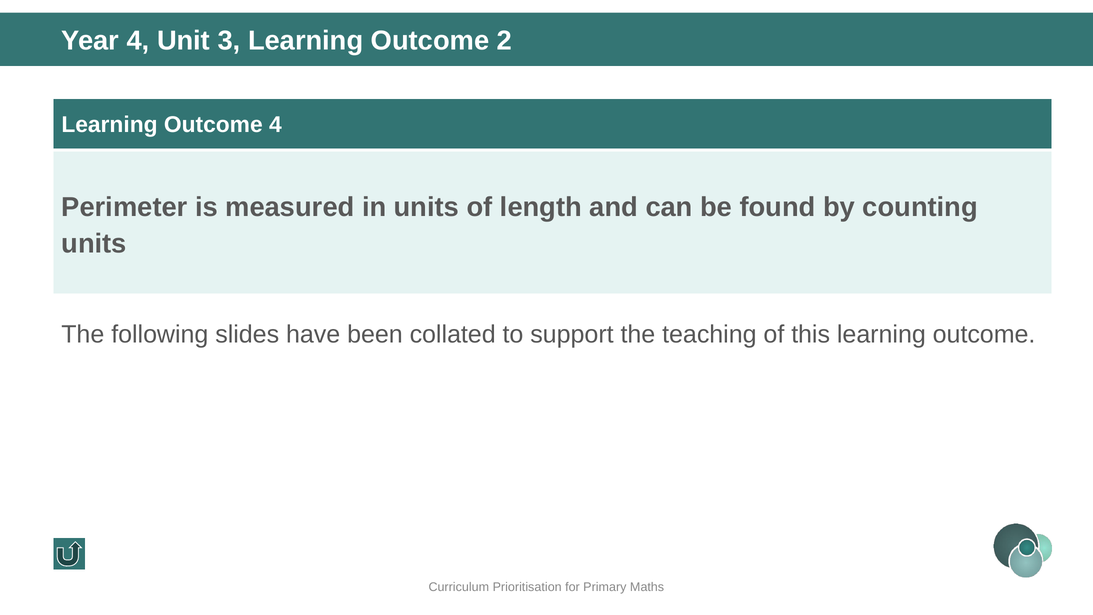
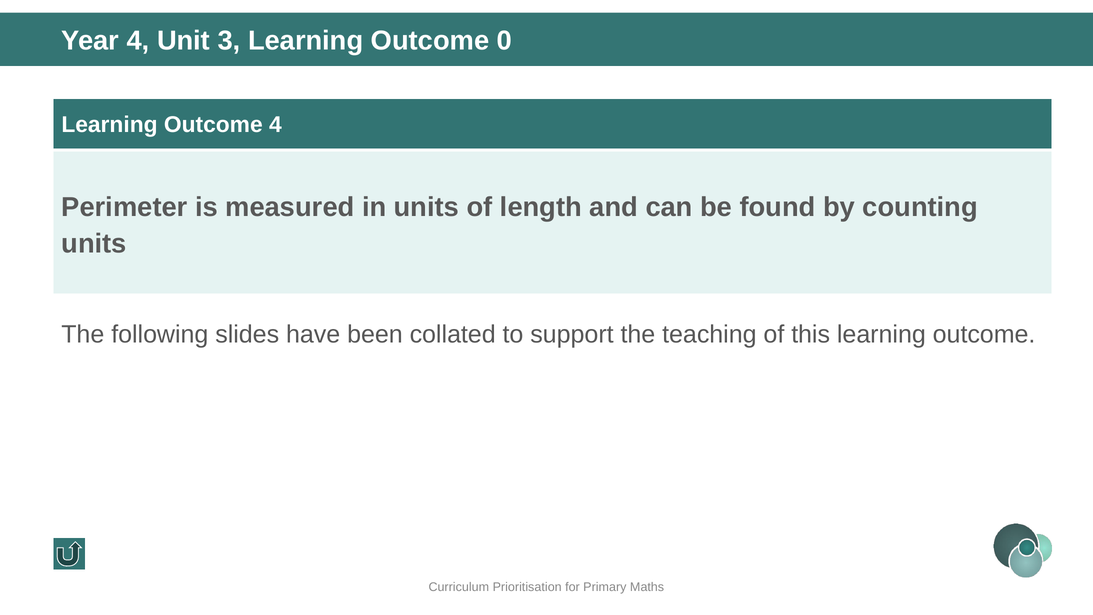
2: 2 -> 0 (504, 41)
